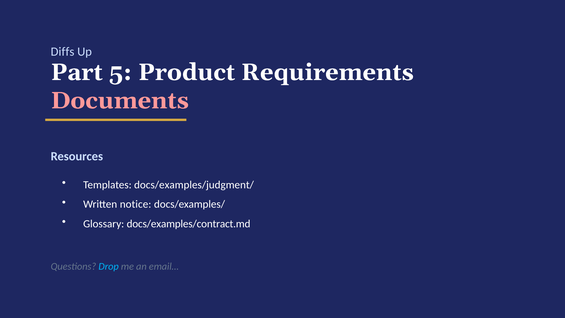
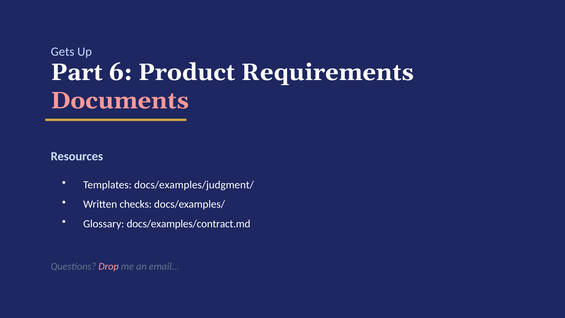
Diffs: Diffs -> Gets (63, 52)
5: 5 -> 6 (121, 72)
notice: notice -> checks (136, 204)
Drop colour: light blue -> pink (109, 266)
